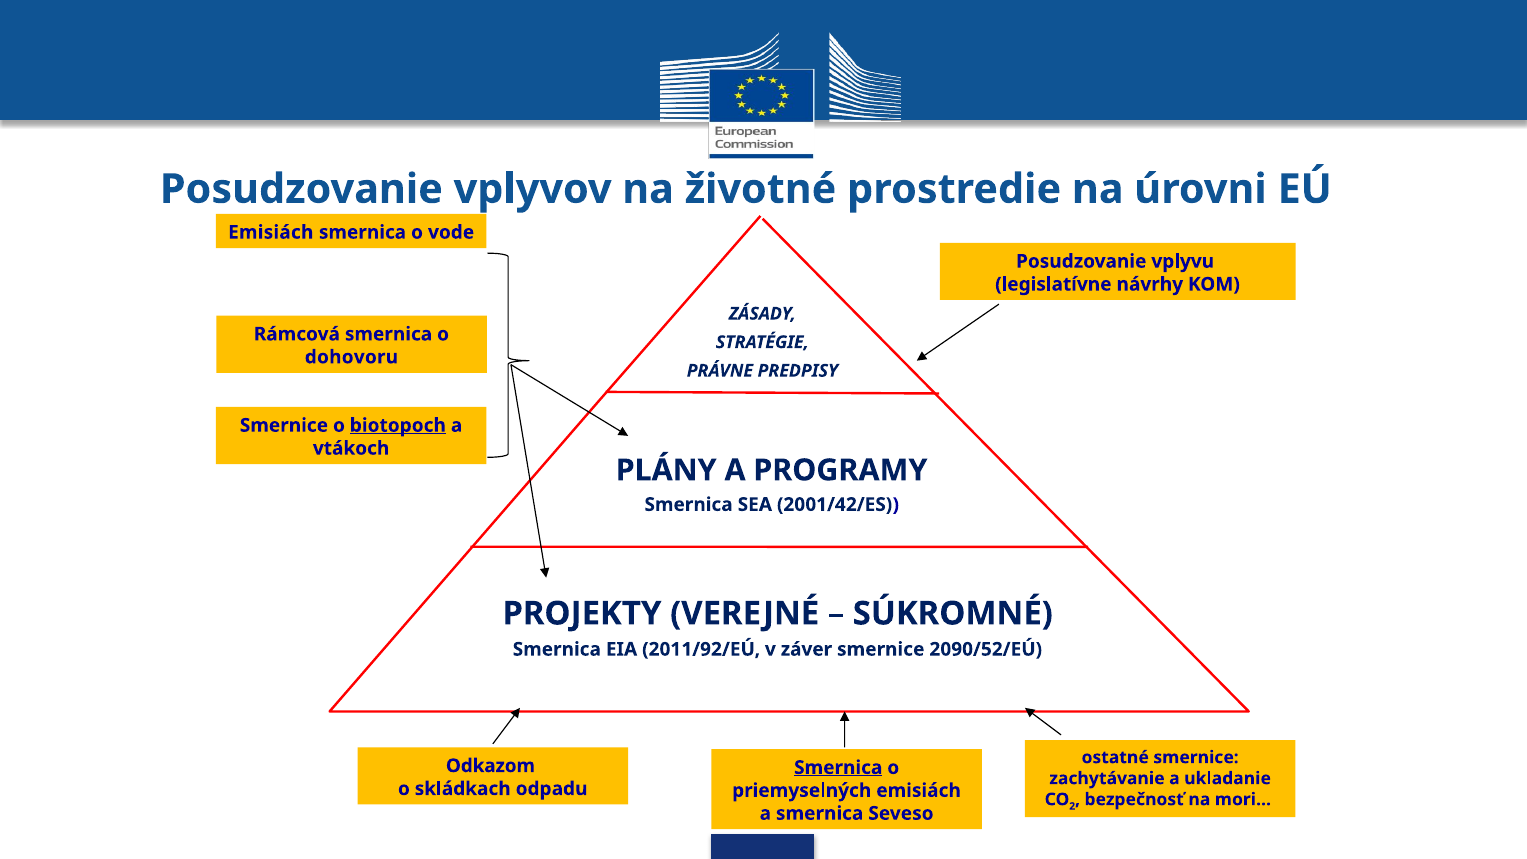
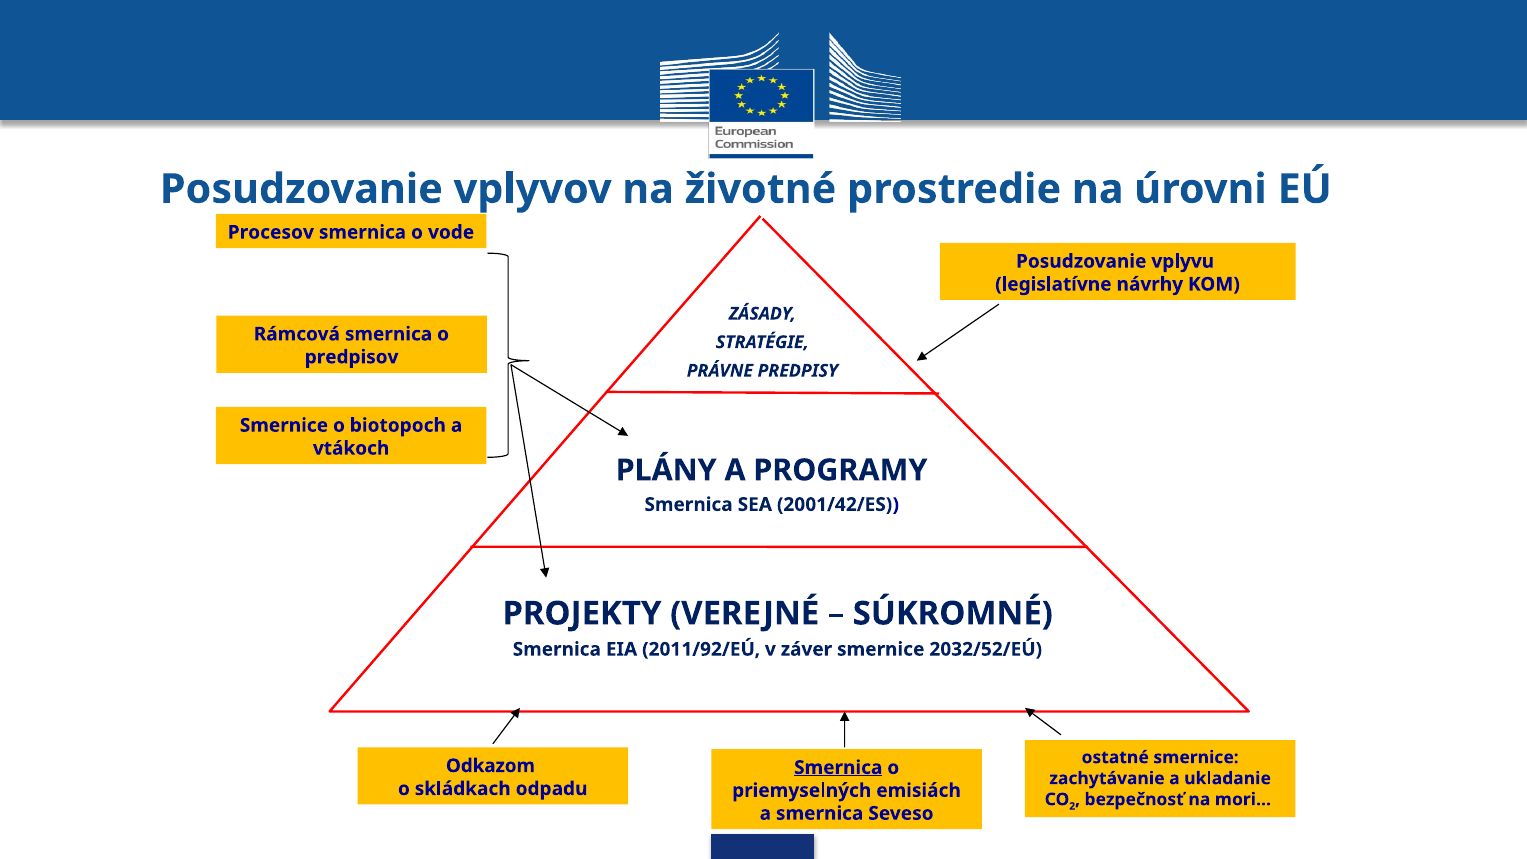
Emisiách: Emisiách -> Procesov (271, 232)
dohovoru: dohovoru -> predpisov (352, 357)
biotopoch underline: present -> none (398, 425)
2090/52/EÚ: 2090/52/EÚ -> 2032/52/EÚ (986, 649)
